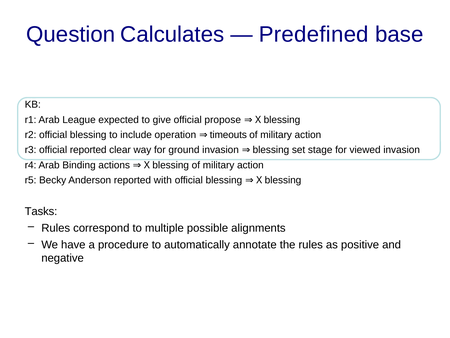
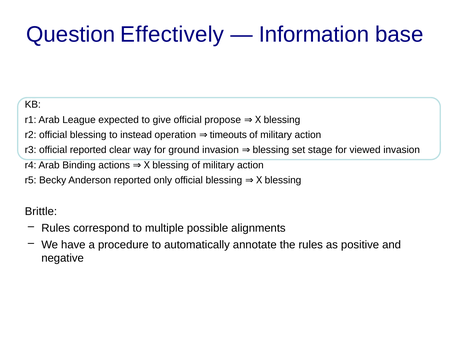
Calculates: Calculates -> Effectively (172, 35)
Predefined: Predefined -> Information (314, 35)
include: include -> instead (136, 135)
with: with -> only (163, 180)
Tasks: Tasks -> Brittle (41, 211)
